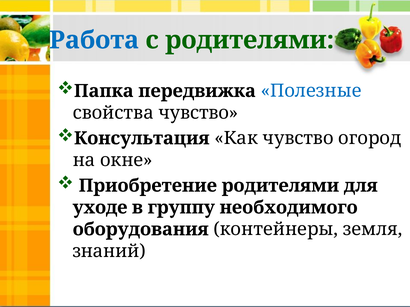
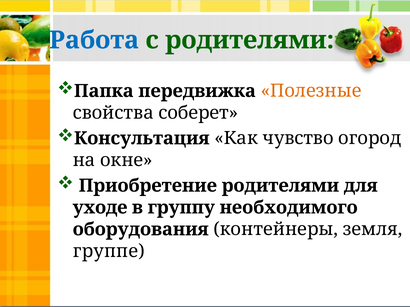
Полезные colour: blue -> orange (311, 91)
свойства чувство: чувство -> соберет (198, 113)
знаний: знаний -> группе (109, 252)
